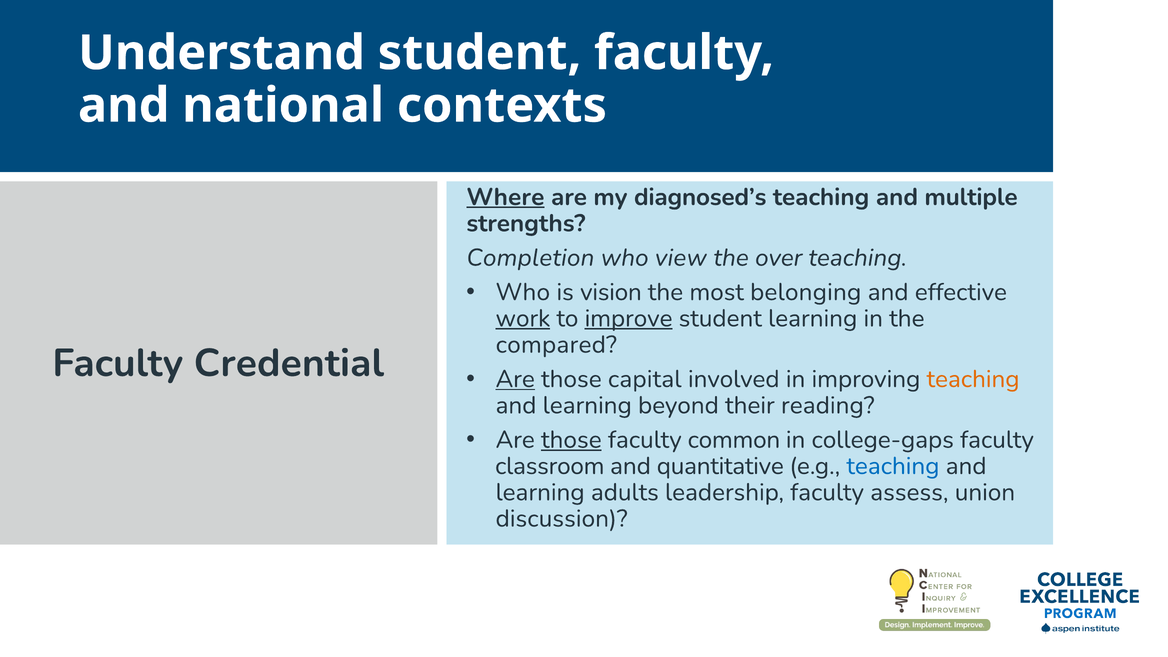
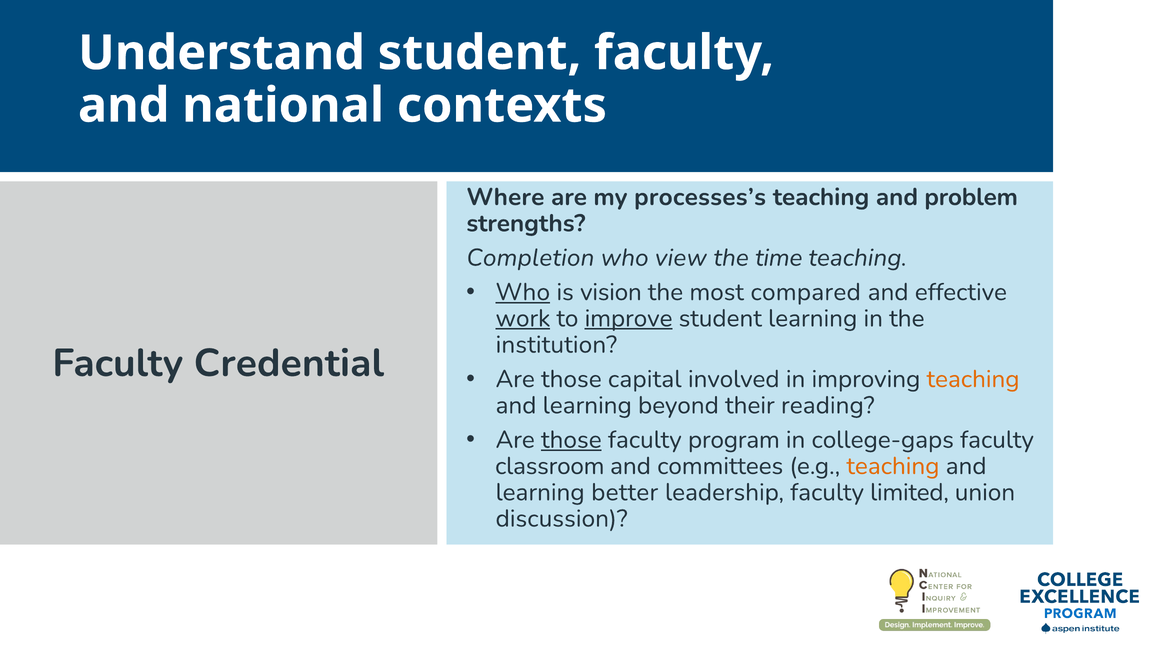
Where underline: present -> none (505, 197)
diagnosed’s: diagnosed’s -> processes’s (700, 197)
multiple: multiple -> problem (971, 197)
over: over -> time (779, 258)
Who underline: none -> present (523, 292)
belonging: belonging -> compared (806, 292)
compared: compared -> institution (556, 345)
Are underline: present -> none (515, 379)
common: common -> program (734, 440)
quantitative: quantitative -> committees (720, 466)
teaching colour: blue -> orange (893, 466)
adults: adults -> better (625, 492)
assess: assess -> limited (909, 492)
